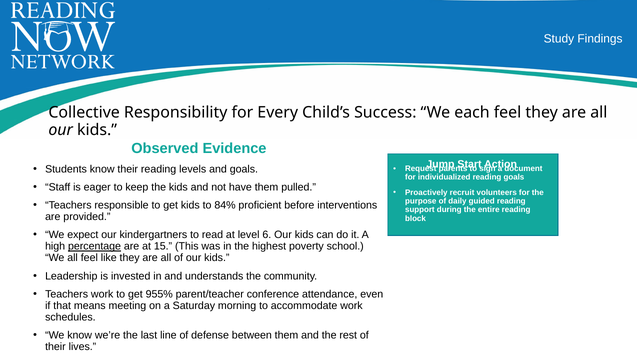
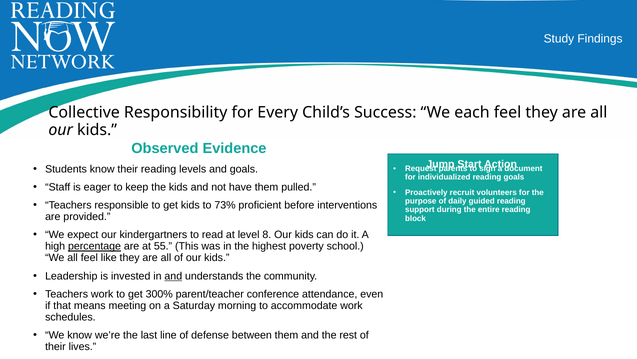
84%: 84% -> 73% (225, 205)
6: 6 -> 8 (267, 234)
15: 15 -> 55 (163, 246)
and underline: none -> present (173, 275)
955%: 955% -> 300% (159, 294)
